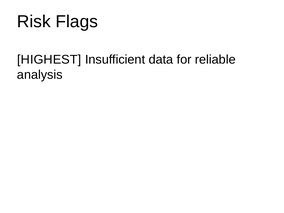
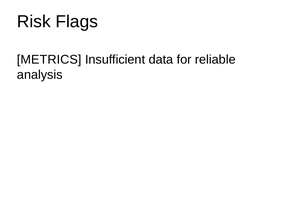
HIGHEST: HIGHEST -> METRICS (49, 60)
